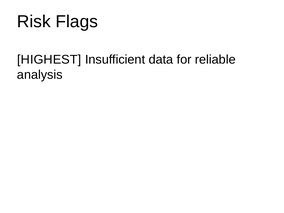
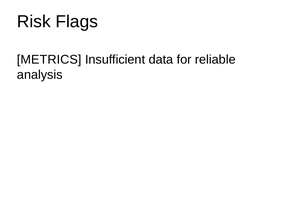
HIGHEST: HIGHEST -> METRICS (49, 60)
